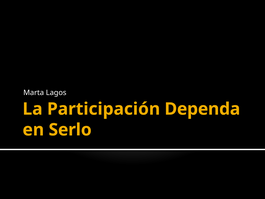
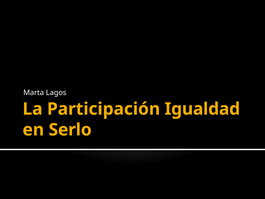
Dependa: Dependa -> Igualdad (202, 109)
